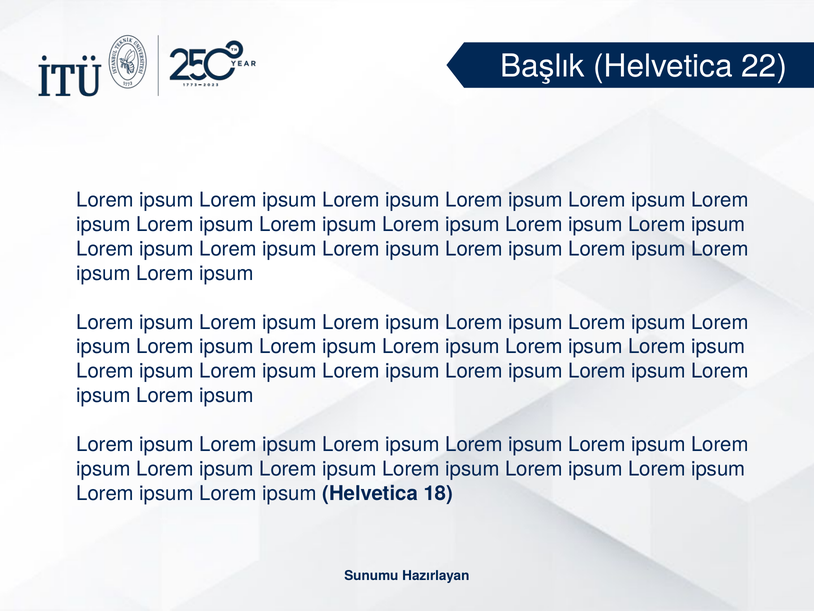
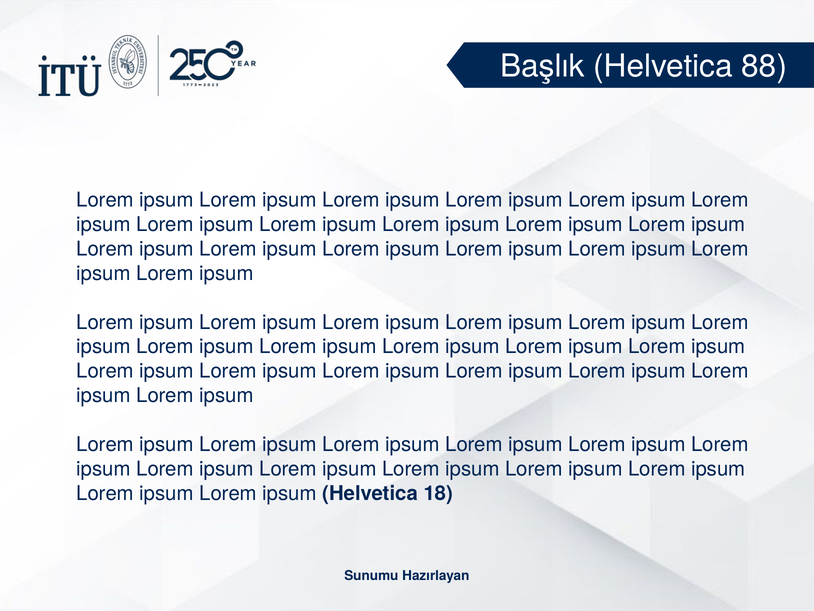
22: 22 -> 88 (764, 66)
